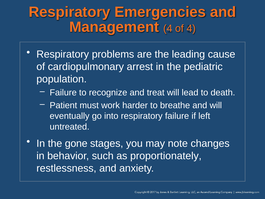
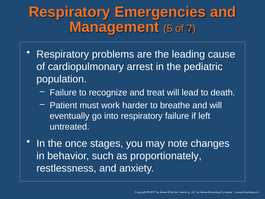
Management 4: 4 -> 5 (168, 28)
of 4: 4 -> 7 (191, 28)
gone: gone -> once (76, 143)
